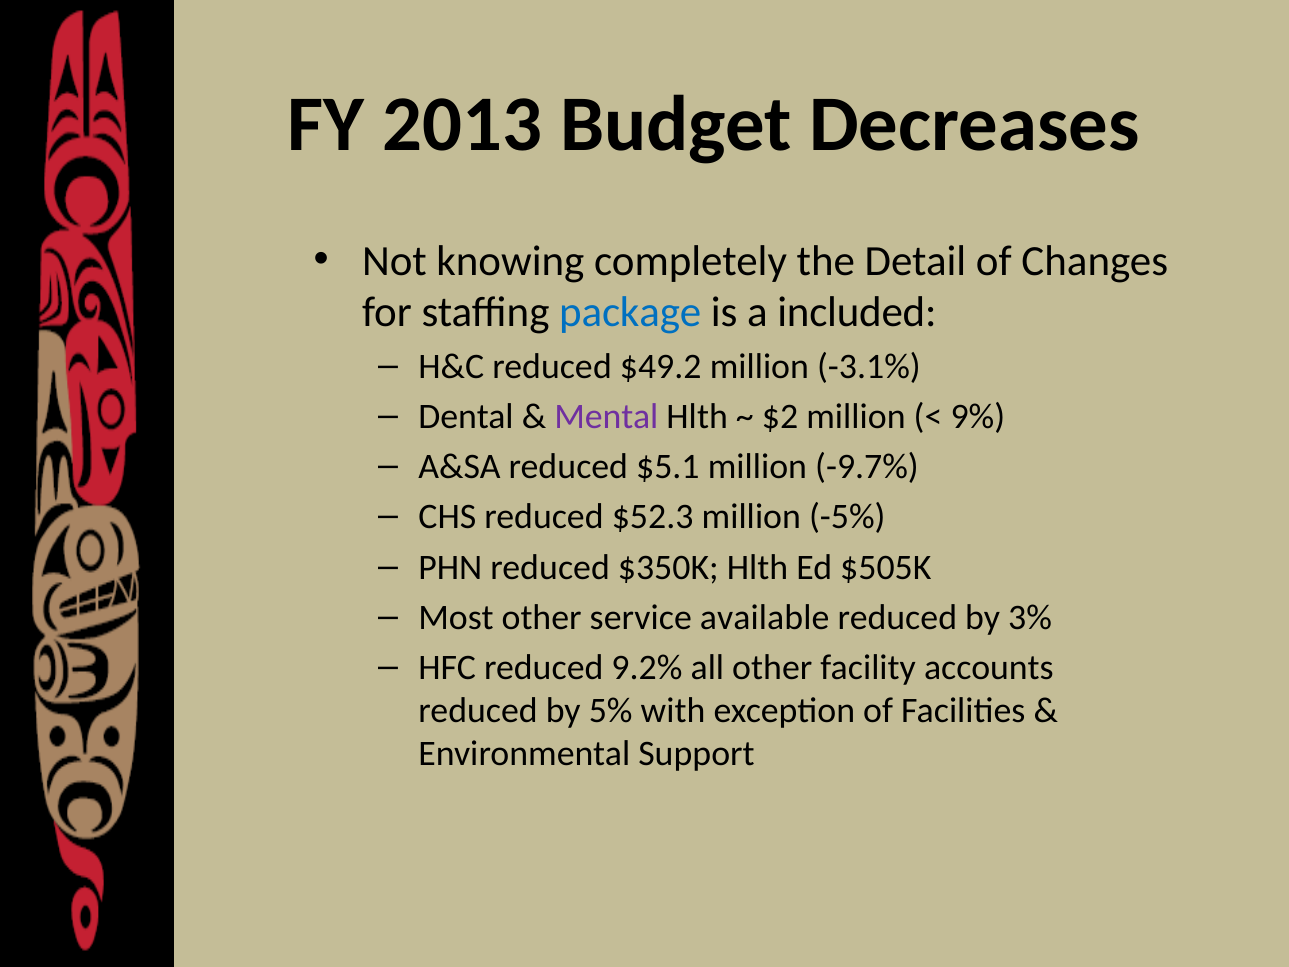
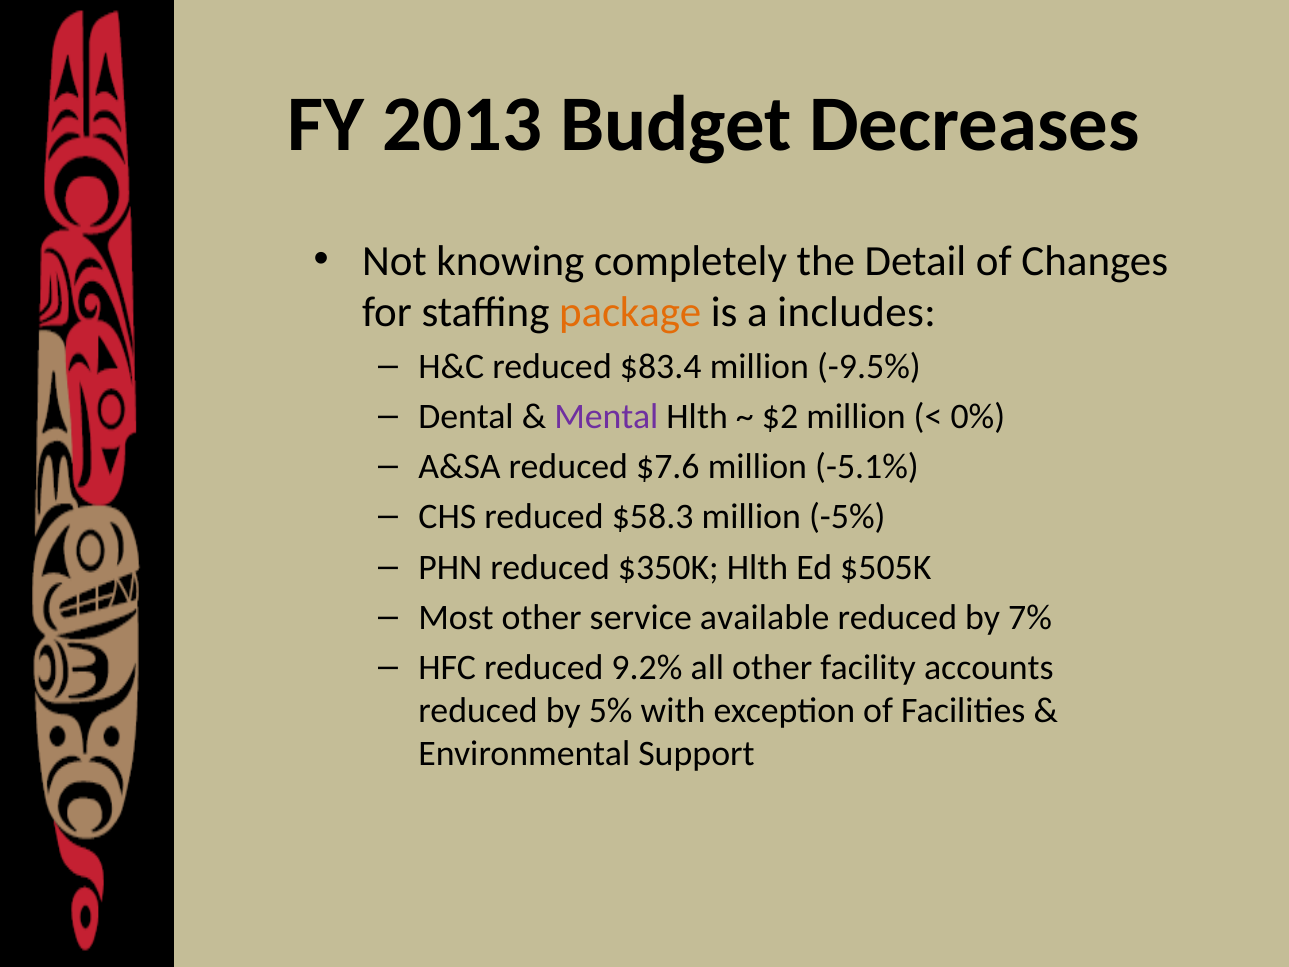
package colour: blue -> orange (630, 312)
included: included -> includes (857, 312)
$49.2: $49.2 -> $83.4 (661, 366)
-3.1%: -3.1% -> -9.5% (869, 366)
9%: 9% -> 0% (978, 417)
$5.1: $5.1 -> $7.6 (668, 467)
-9.7%: -9.7% -> -5.1% (867, 467)
$52.3: $52.3 -> $58.3 (653, 517)
3%: 3% -> 7% (1030, 617)
